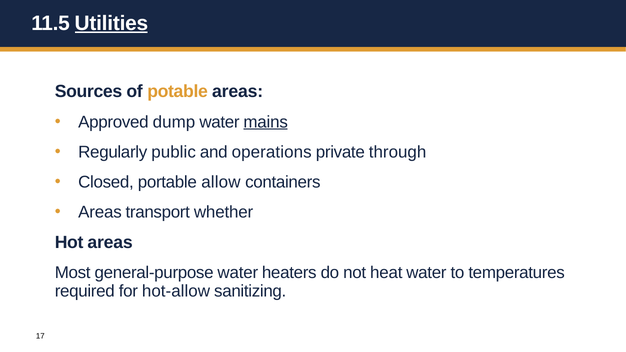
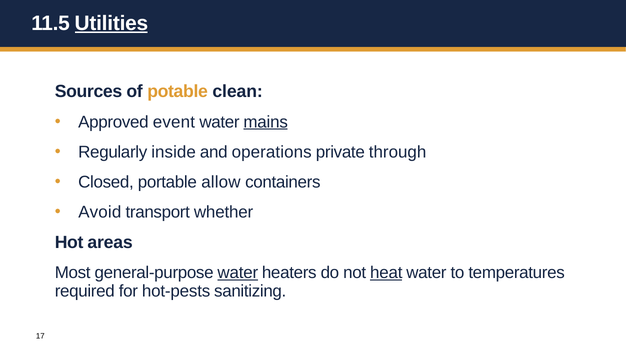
potable areas: areas -> clean (238, 92)
dump: dump -> event (174, 122)
public: public -> inside (174, 152)
Areas: Areas -> Avoid (100, 212)
water underline: none -> present (238, 273)
heat underline: none -> present (386, 273)
hot-allow: hot-allow -> hot-pests (176, 291)
